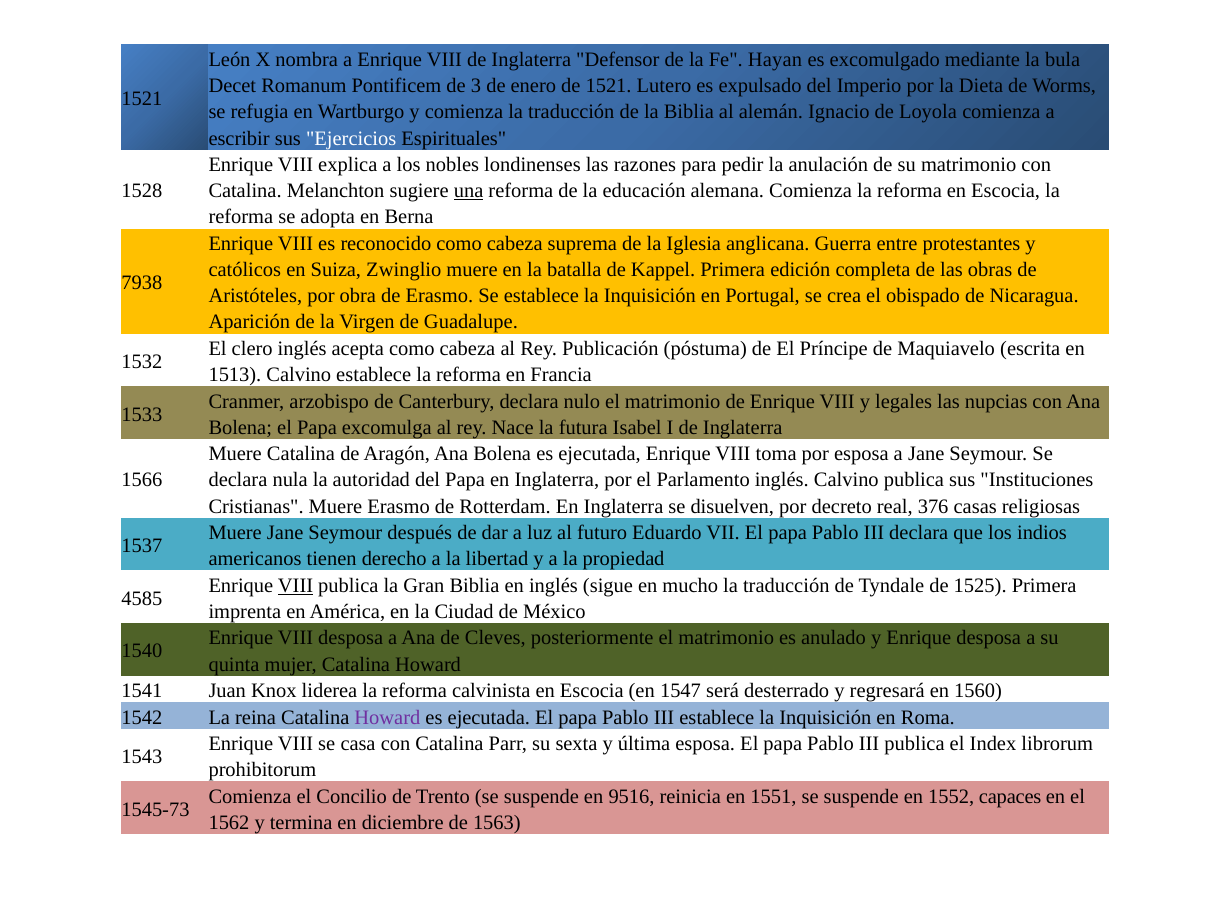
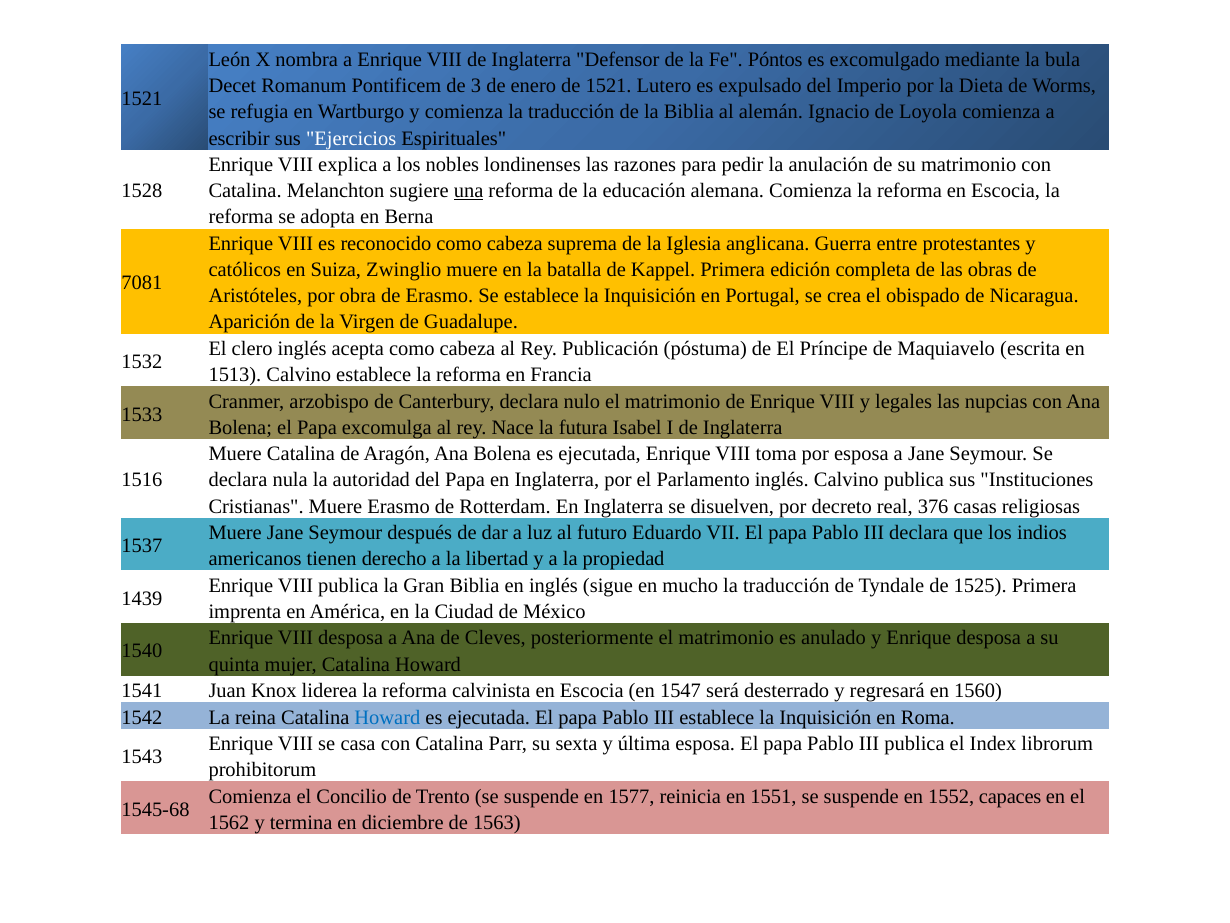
Hayan: Hayan -> Póntos (775, 60)
7938: 7938 -> 7081 (142, 283)
1566: 1566 -> 1516 (142, 480)
VIII underline: present -> none (296, 585)
4585: 4585 -> 1439 (142, 598)
Howard colour: purple -> blue (387, 717)
9516: 9516 -> 1577 (632, 796)
1545-73: 1545-73 -> 1545-68 (155, 809)
